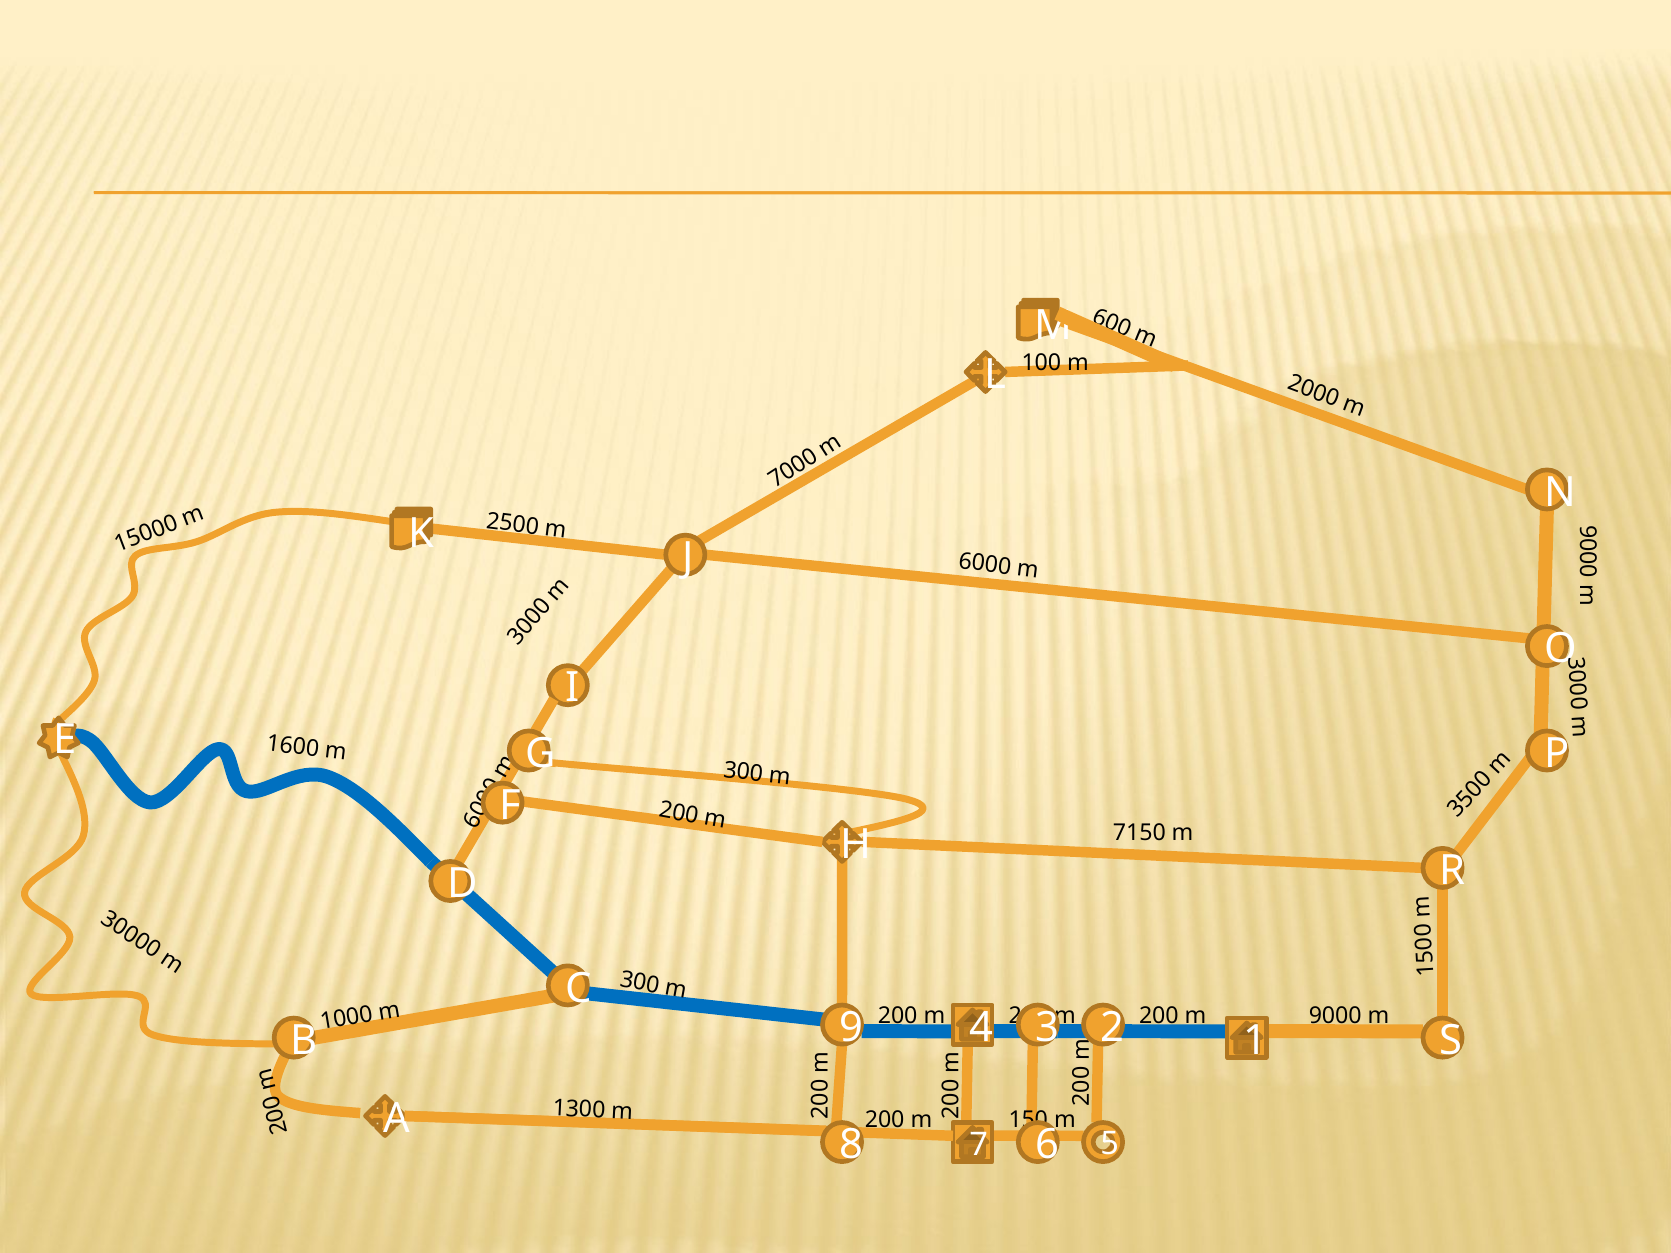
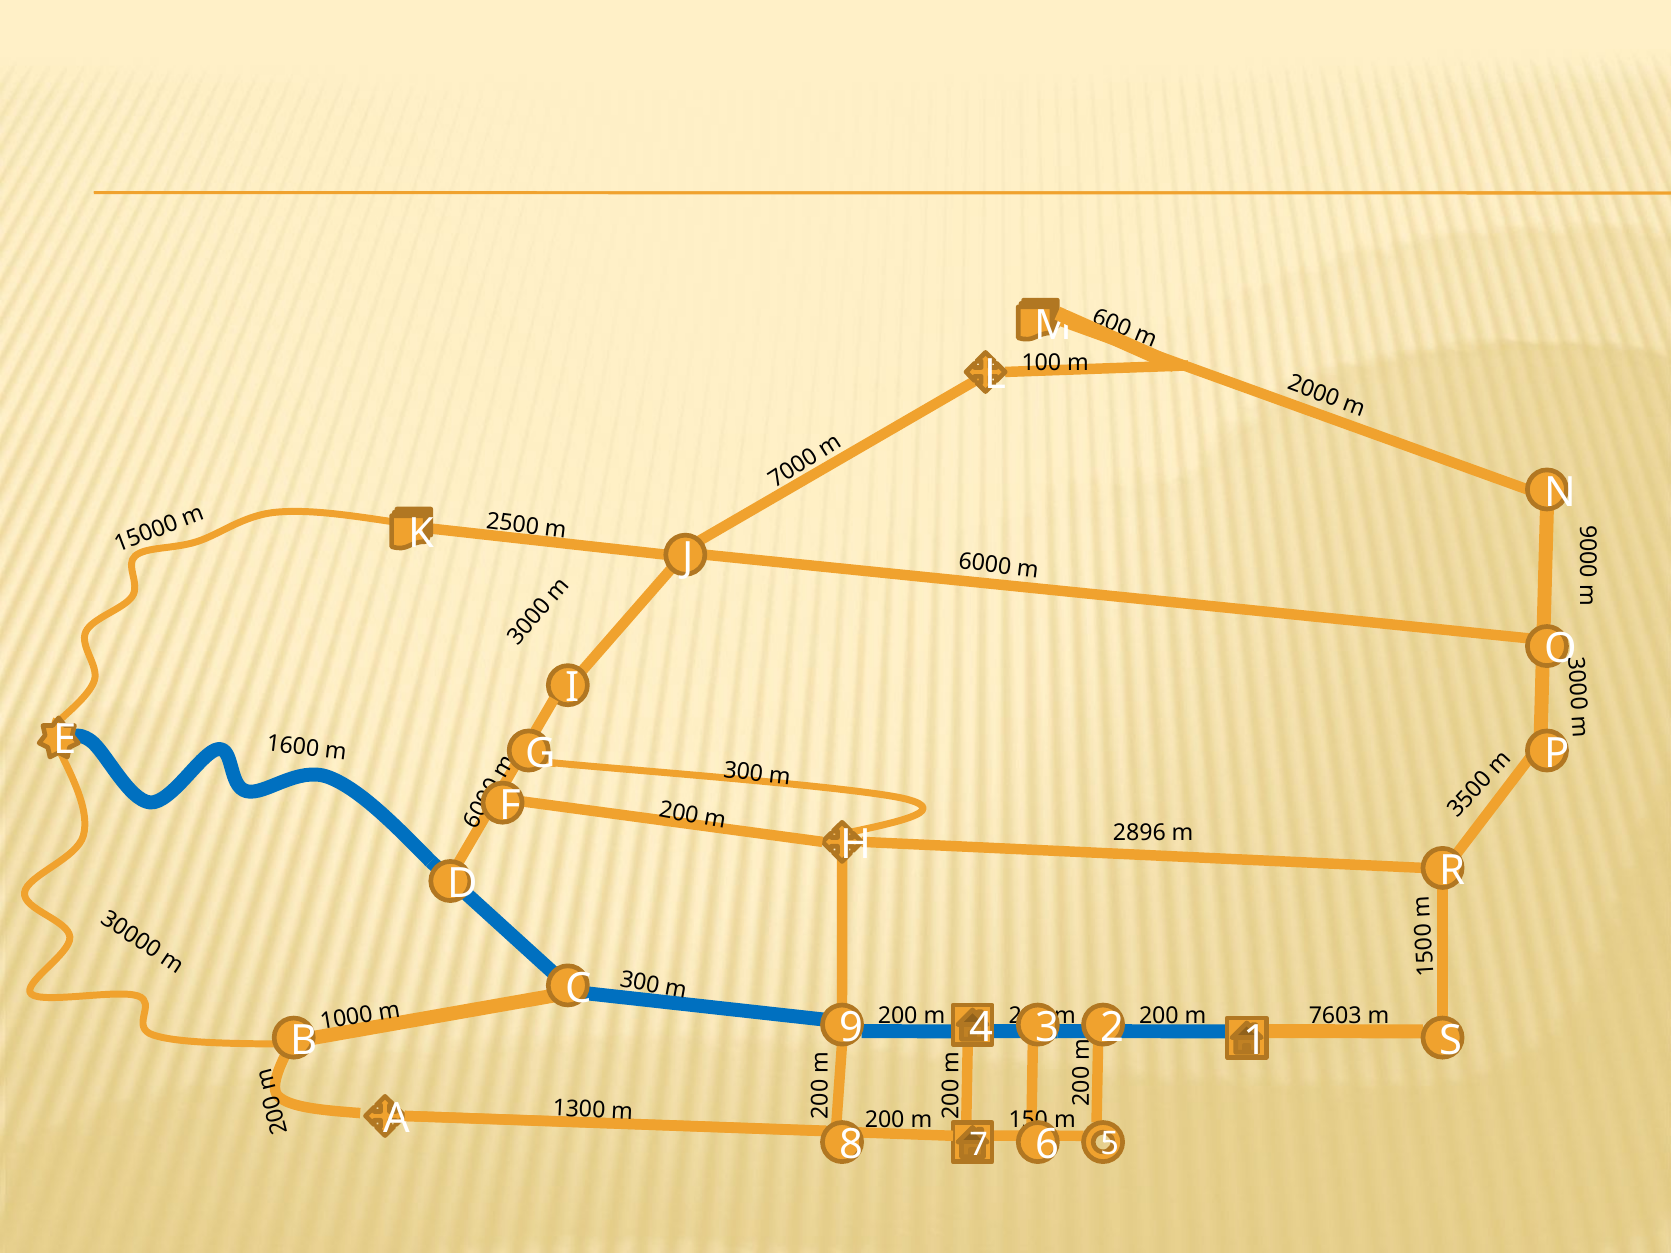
7150: 7150 -> 2896 (1139, 833)
9000: 9000 -> 7603 (1335, 1016)
